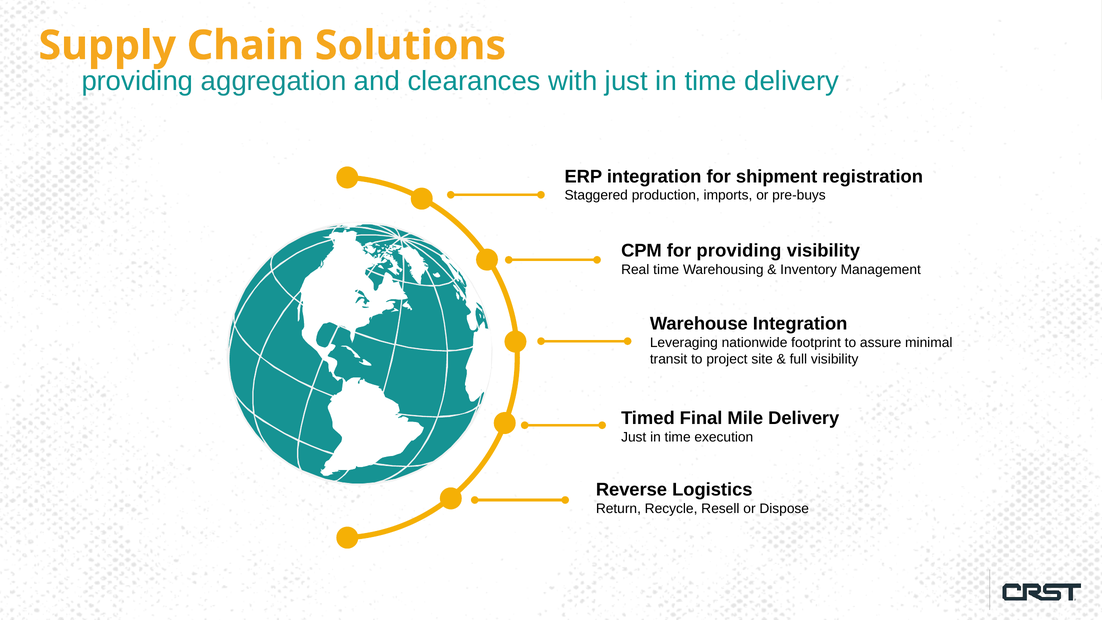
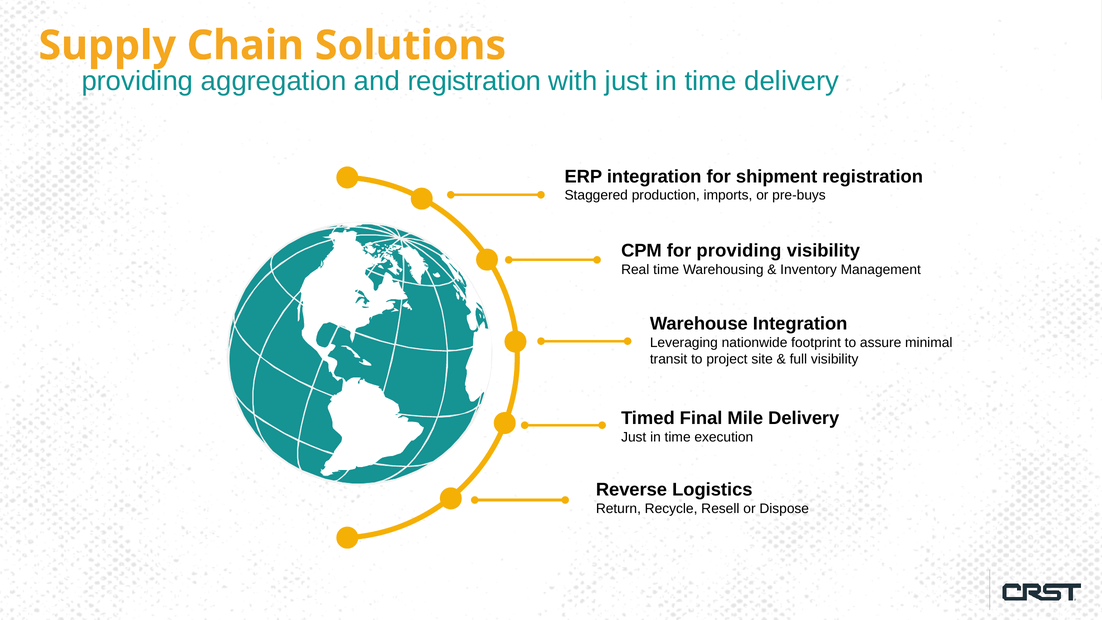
clearances: clearances -> registration (474, 81)
